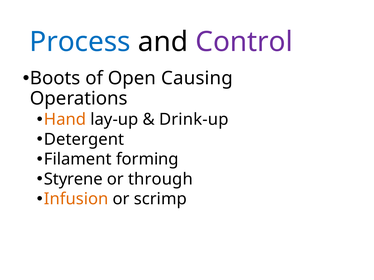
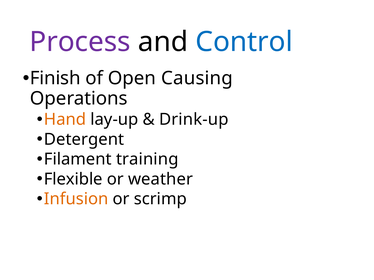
Process colour: blue -> purple (80, 42)
Control colour: purple -> blue (244, 42)
Boots: Boots -> Finish (55, 78)
forming: forming -> training (147, 160)
Styrene: Styrene -> Flexible (73, 179)
through: through -> weather (160, 179)
